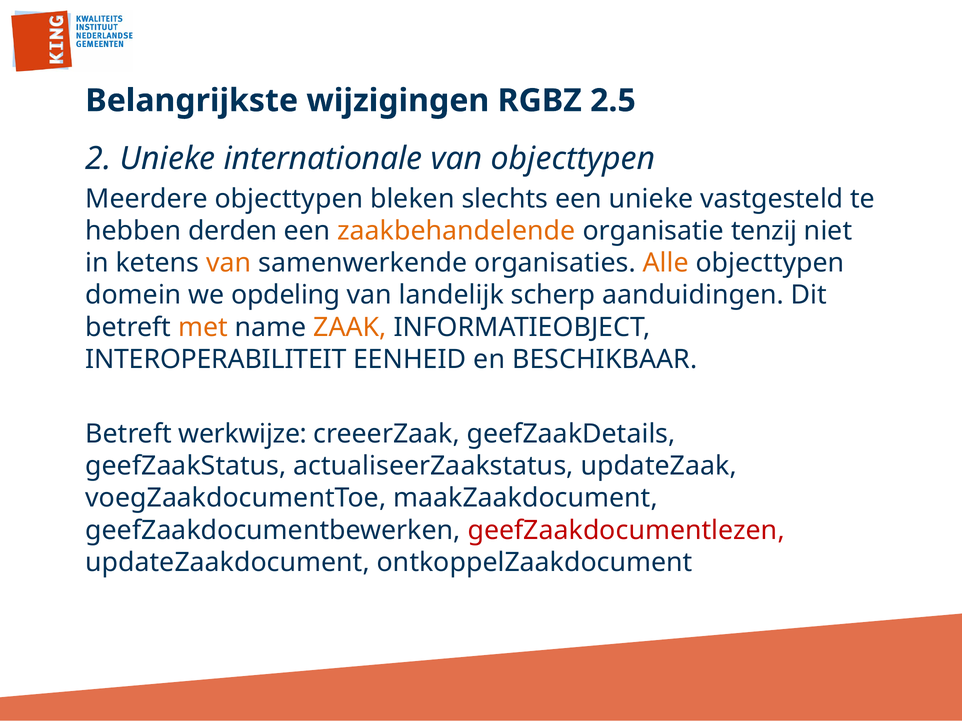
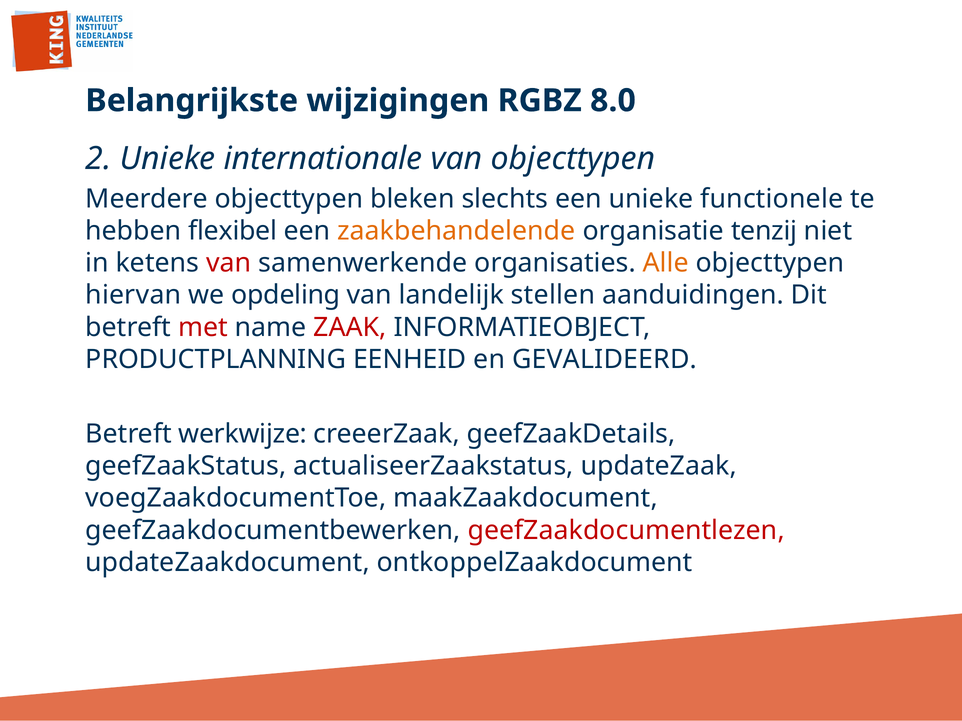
2.5: 2.5 -> 8.0 (613, 101)
vastgesteld: vastgesteld -> functionele (772, 199)
derden: derden -> flexibel (233, 231)
van colour: orange -> red (229, 263)
domein: domein -> hiervan (133, 295)
scherp: scherp -> stellen (553, 295)
met colour: orange -> red (203, 327)
ZAAK colour: orange -> red (350, 327)
INTEROPERABILITEIT: INTEROPERABILITEIT -> PRODUCTPLANNING (216, 360)
BESCHIKBAAR: BESCHIKBAAR -> GEVALIDEERD (605, 360)
